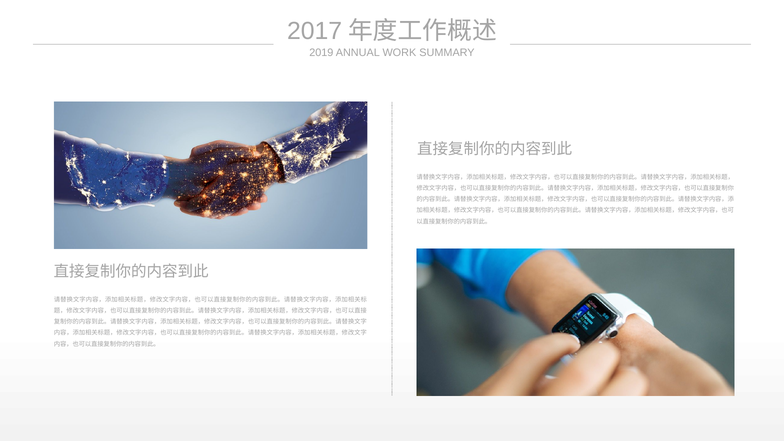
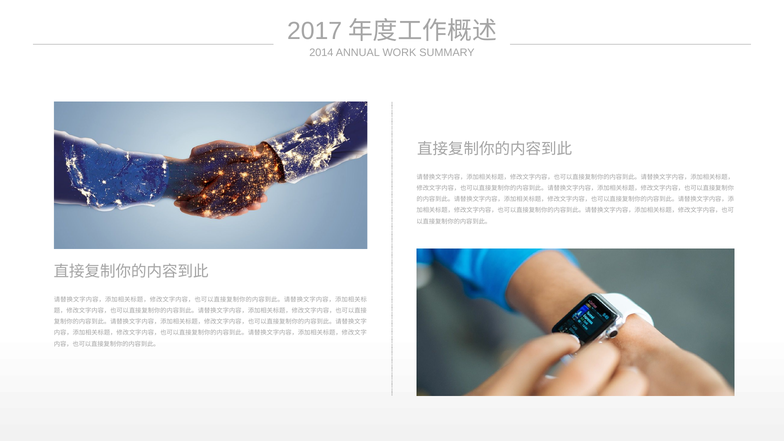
2019: 2019 -> 2014 (321, 53)
